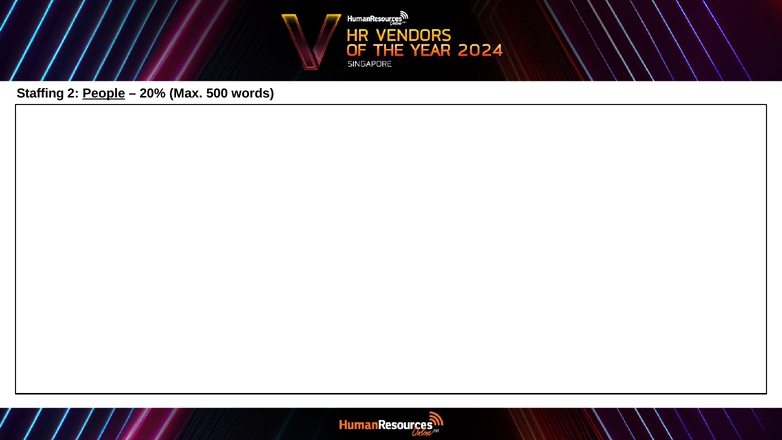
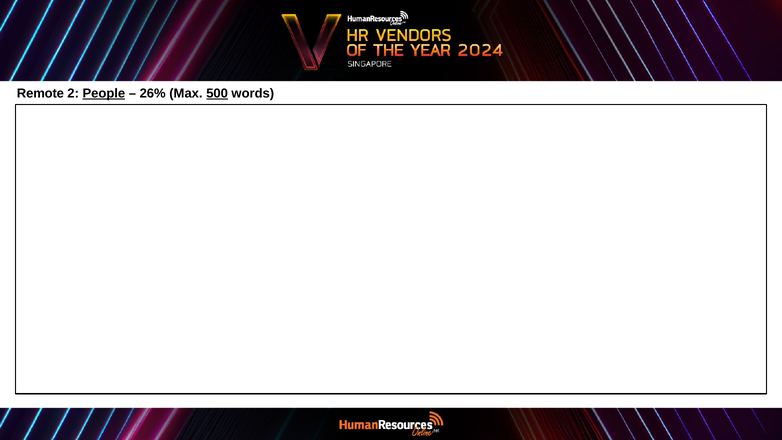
Staffing: Staffing -> Remote (40, 93)
20%: 20% -> 26% (153, 93)
500 underline: none -> present (217, 93)
